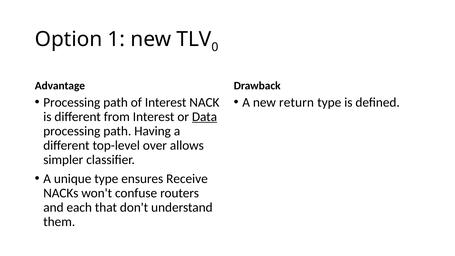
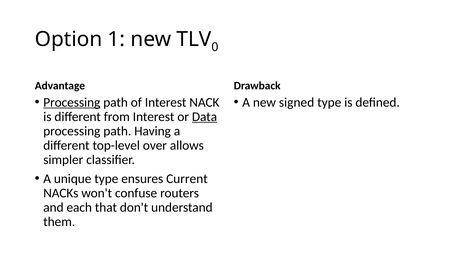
Processing underline: none -> present (72, 102)
return: return -> signed (297, 102)
Receive: Receive -> Current (187, 179)
